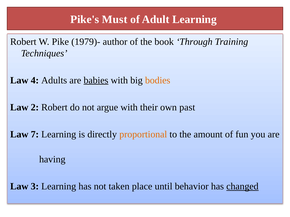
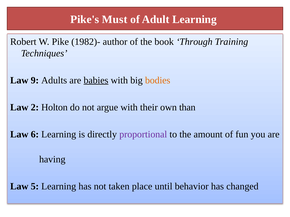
1979)-: 1979)- -> 1982)- (86, 42)
4: 4 -> 9 (35, 80)
2 Robert: Robert -> Holton (54, 107)
past: past -> than (187, 107)
7: 7 -> 6 (35, 135)
proportional colour: orange -> purple (143, 135)
3: 3 -> 5 (35, 187)
changed underline: present -> none (242, 187)
